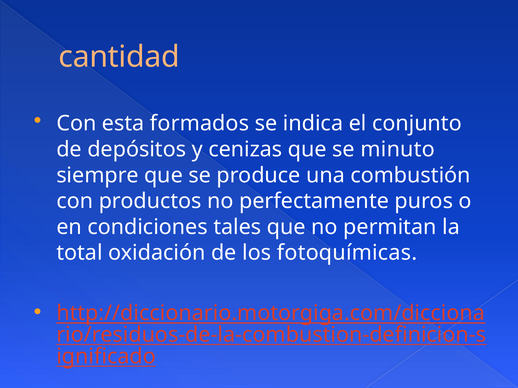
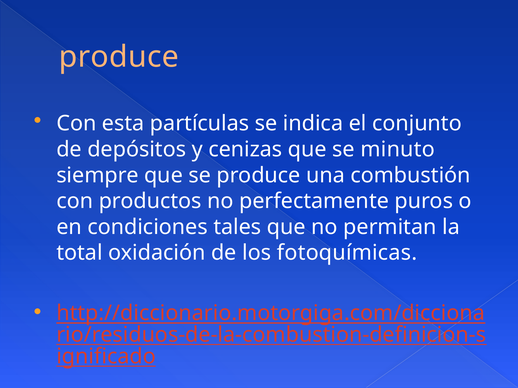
cantidad: cantidad -> produce (119, 57)
formados: formados -> partículas (200, 124)
